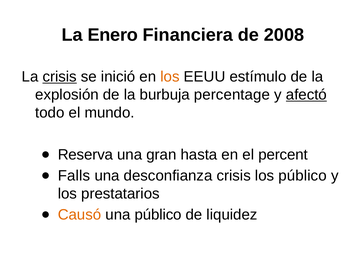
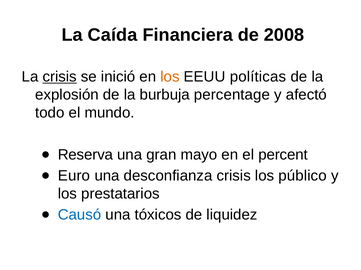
Enero: Enero -> Caída (113, 35)
estímulo: estímulo -> políticas (258, 77)
afectó underline: present -> none (306, 95)
hasta: hasta -> mayo (199, 155)
Falls: Falls -> Euro (74, 176)
Causó colour: orange -> blue (79, 215)
una público: público -> tóxicos (158, 215)
